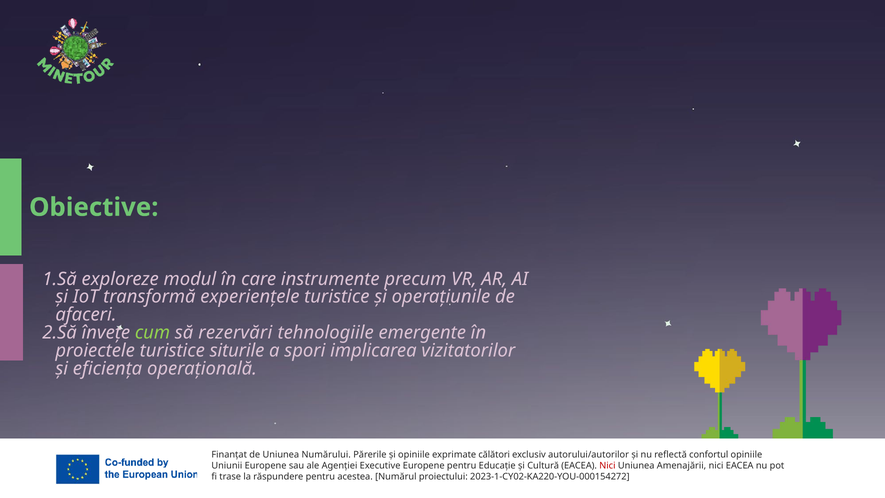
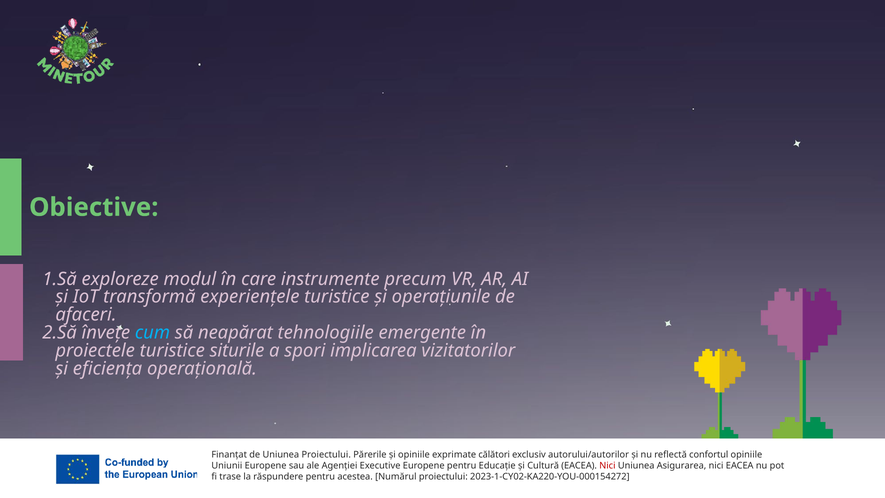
cum colour: light green -> light blue (152, 333)
rezervări: rezervări -> neapărat (235, 333)
Uniunea Numărului: Numărului -> Proiectului (326, 454)
Amenajării: Amenajării -> Asigurarea (682, 466)
